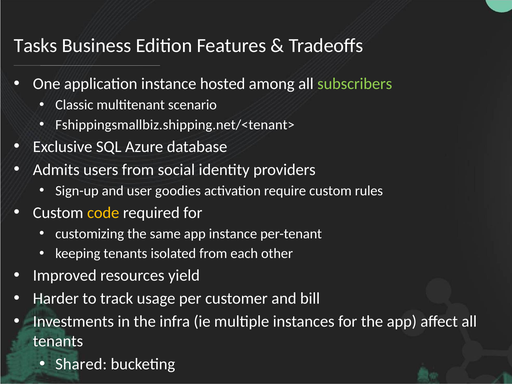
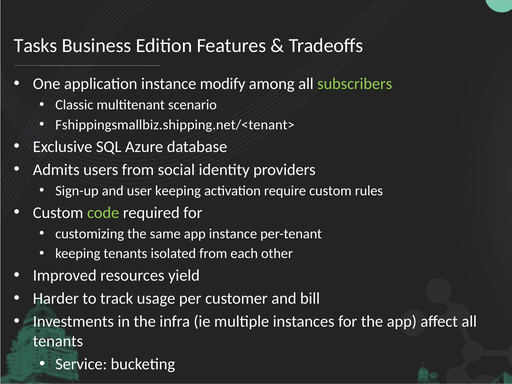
hosted: hosted -> modify (223, 84)
user goodies: goodies -> keeping (178, 191)
code colour: yellow -> light green (103, 213)
Shared: Shared -> Service (81, 364)
